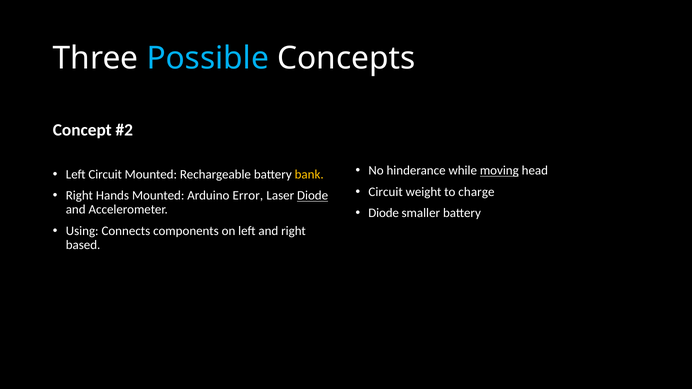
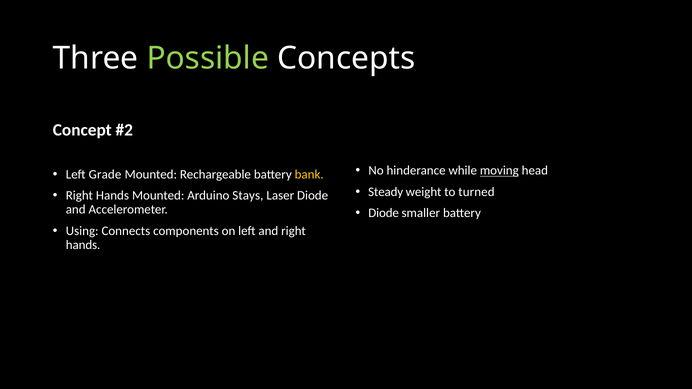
Possible colour: light blue -> light green (208, 58)
Left Circuit: Circuit -> Grade (105, 175)
Circuit: Circuit -> Steady (386, 192)
charge: charge -> turned (476, 192)
Error: Error -> Stays (248, 196)
Diode underline: present -> none (313, 196)
based: based -> hands (83, 245)
